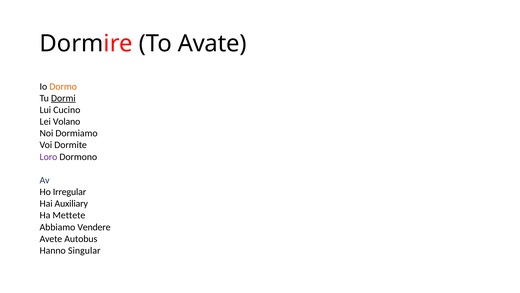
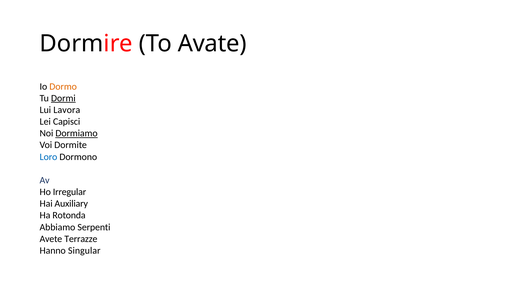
Cucino: Cucino -> Lavora (67, 110)
Volano: Volano -> Capisci (67, 121)
Dormiamo underline: none -> present (77, 133)
Loro colour: purple -> blue (48, 157)
Mettete: Mettete -> Rotonda (69, 215)
Vendere: Vendere -> Serpenti (94, 227)
Autobus: Autobus -> Terrazze (81, 238)
